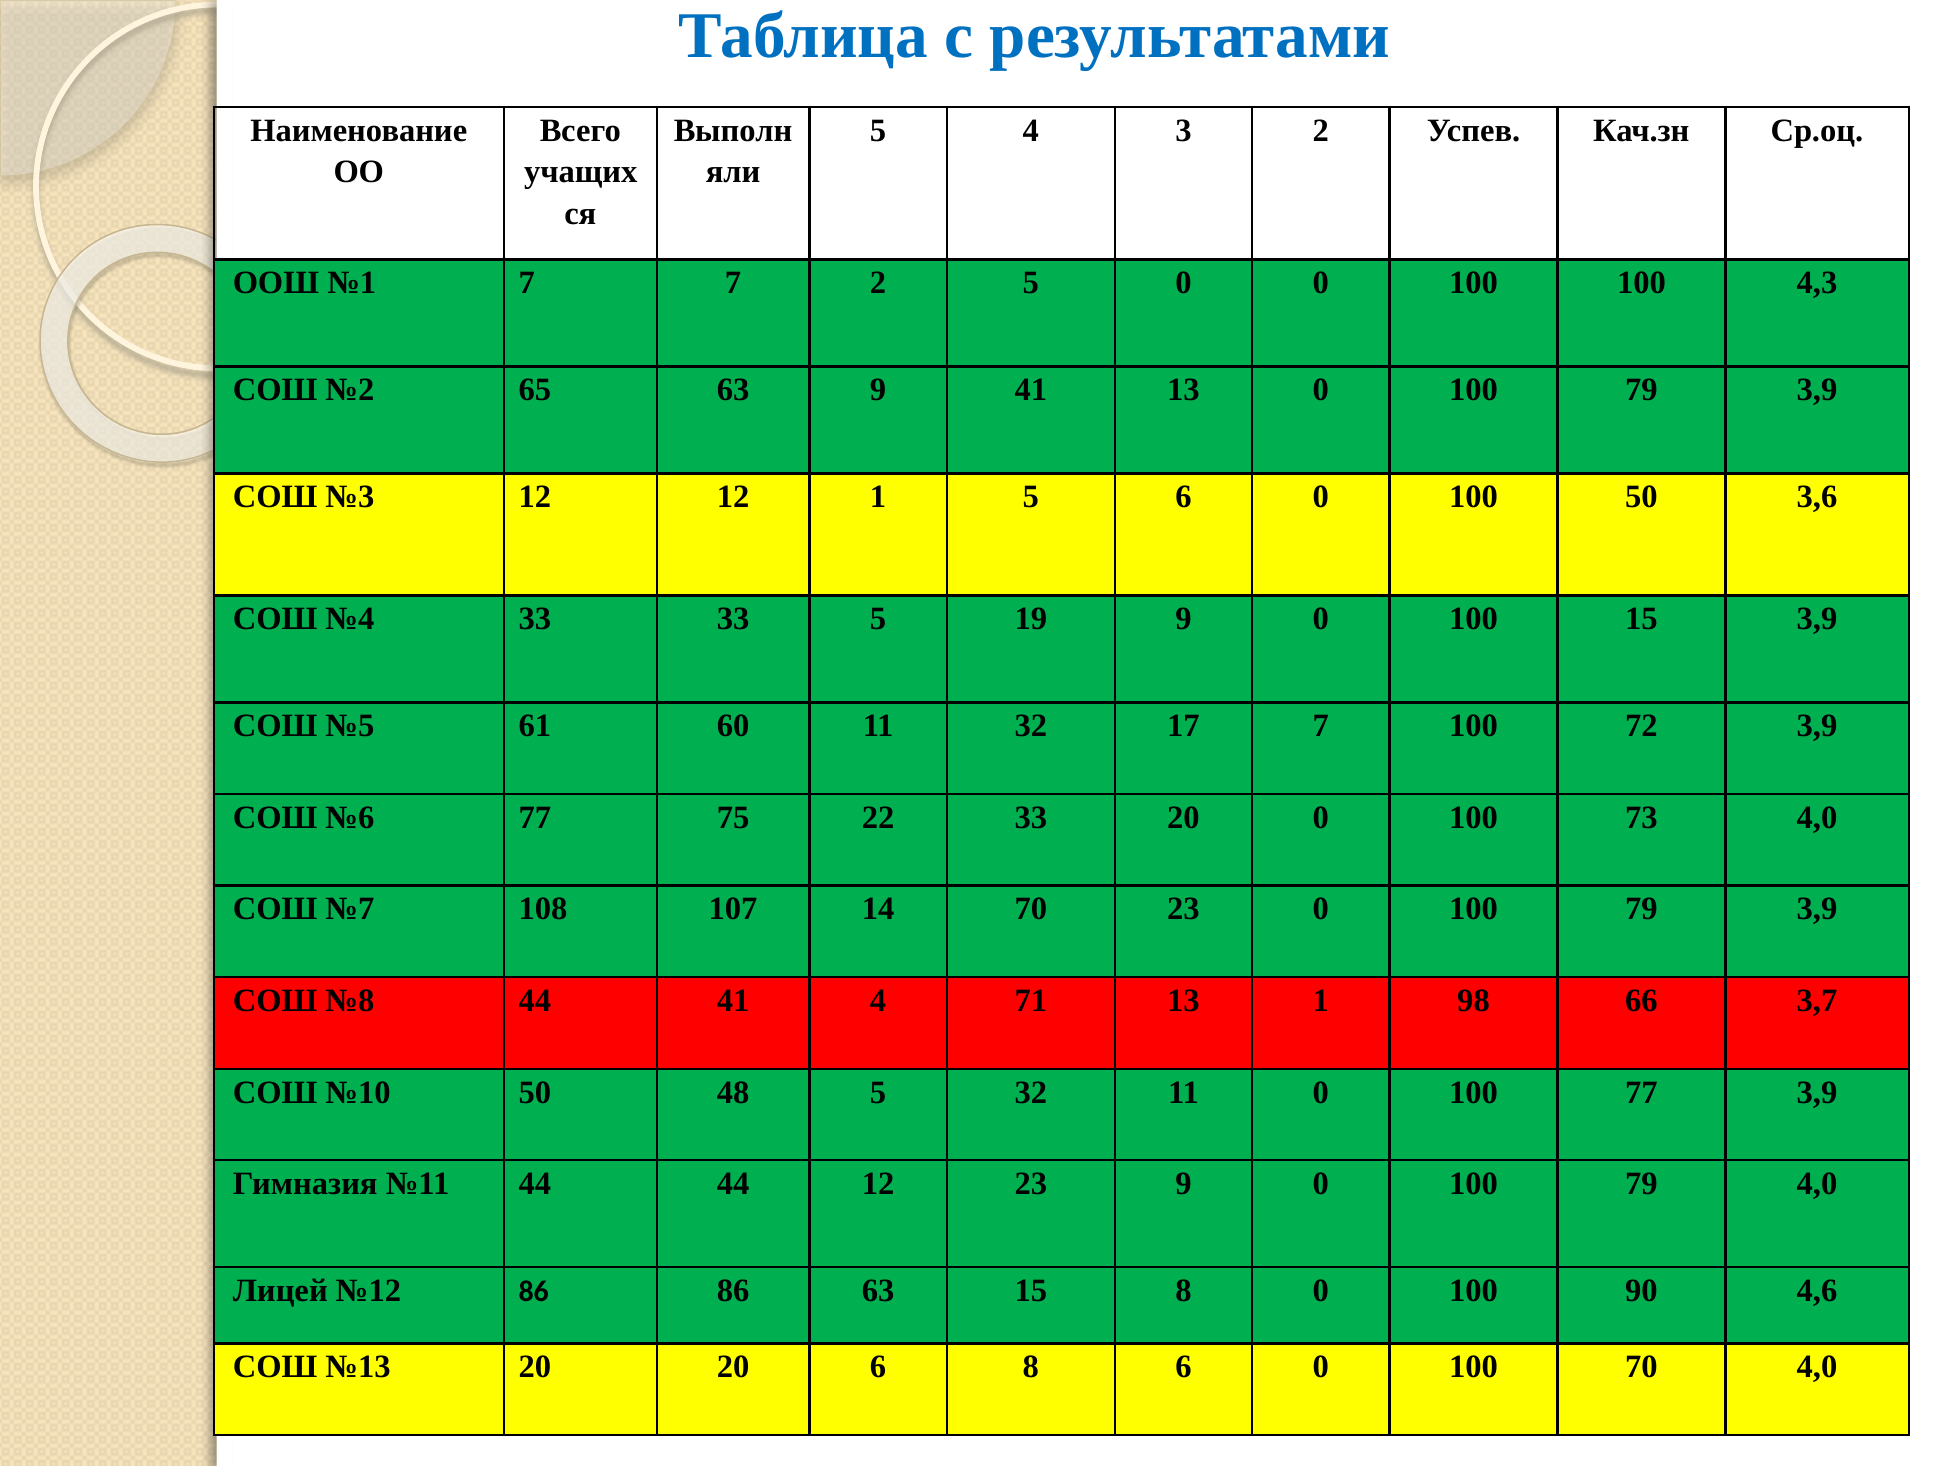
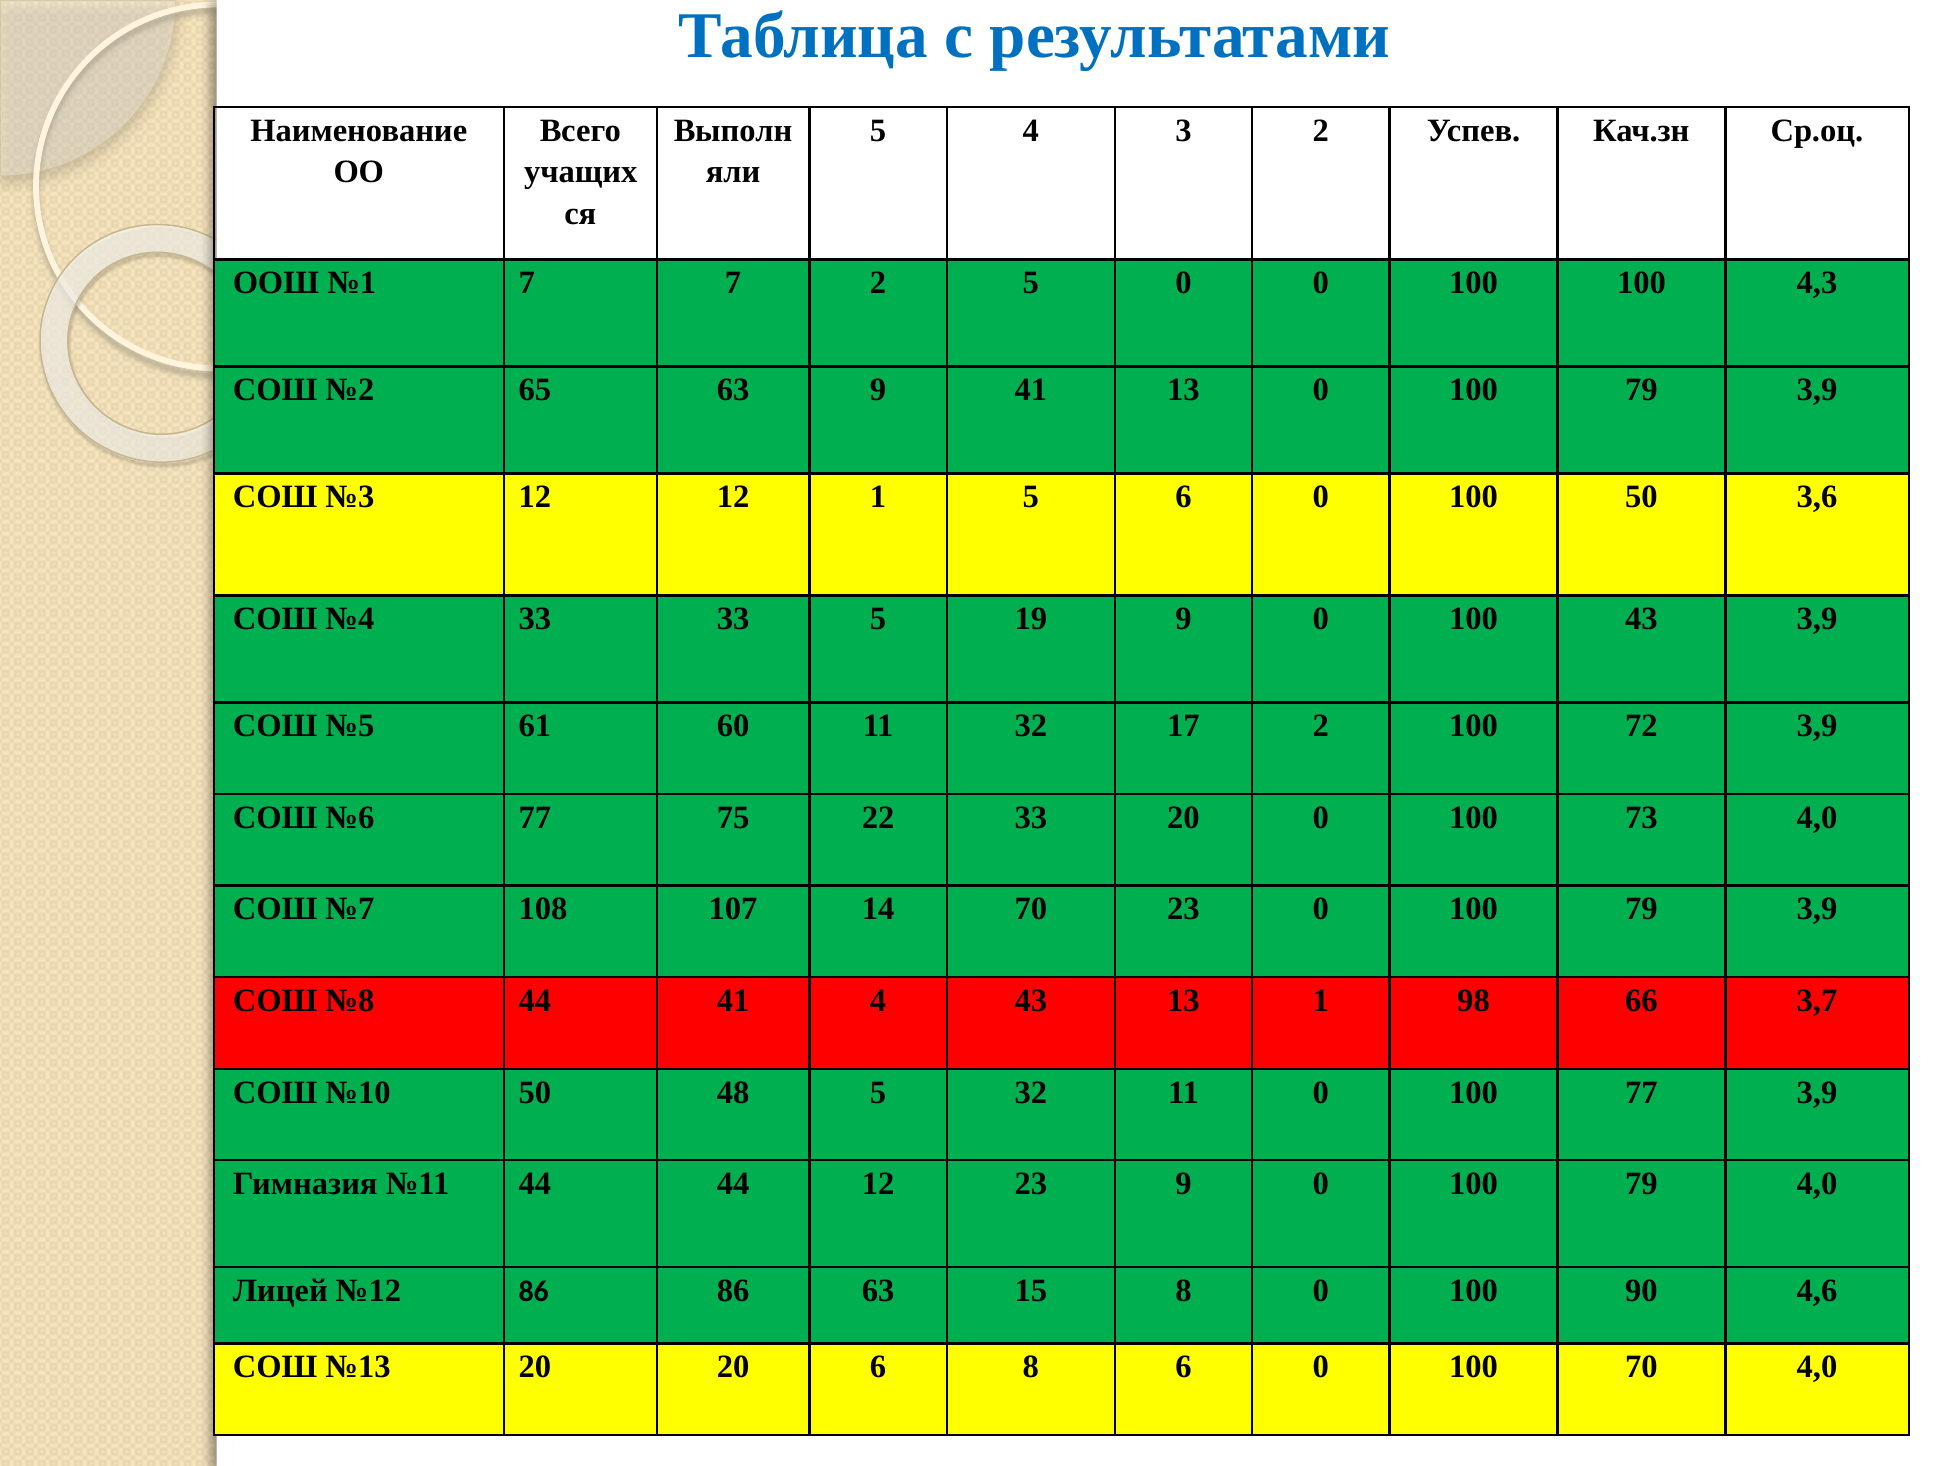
100 15: 15 -> 43 (1641, 619)
17 7: 7 -> 2 (1321, 726)
4 71: 71 -> 43 (1031, 1001)
